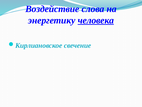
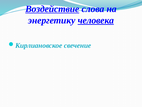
Воздействие underline: none -> present (52, 9)
